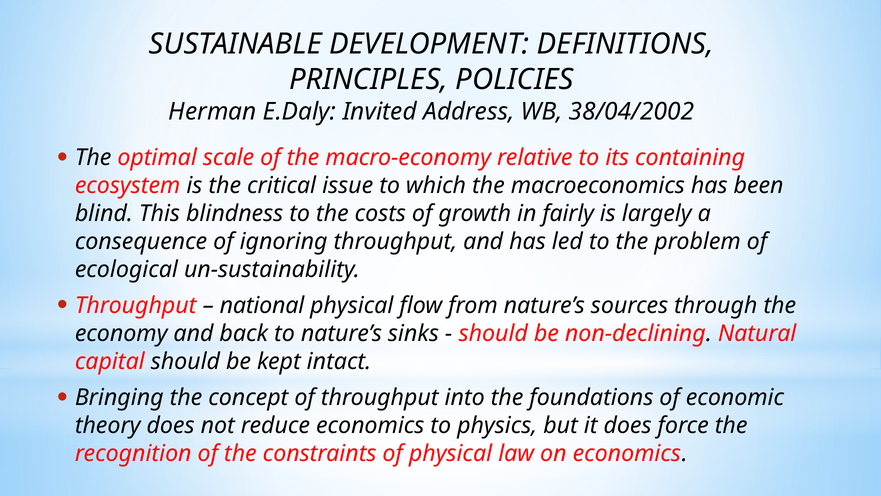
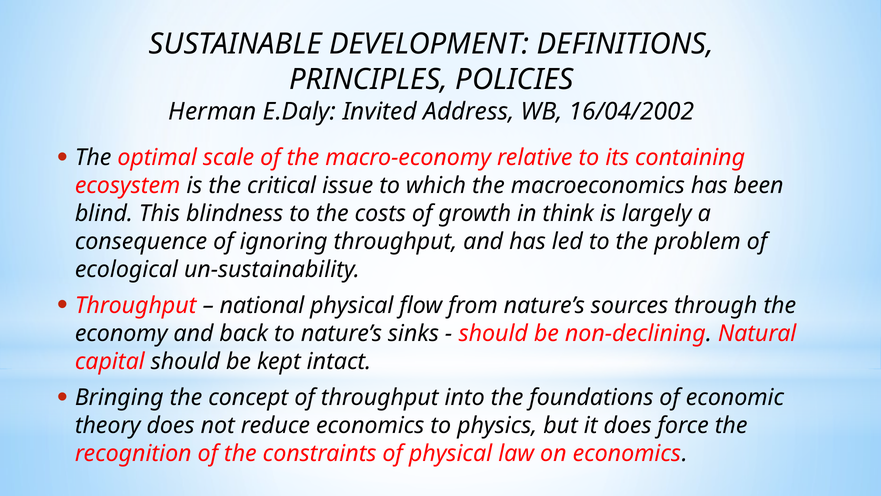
38/04/2002: 38/04/2002 -> 16/04/2002 (631, 111)
fairly: fairly -> think (568, 213)
